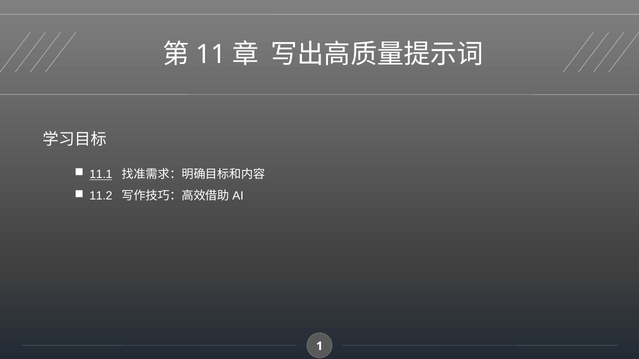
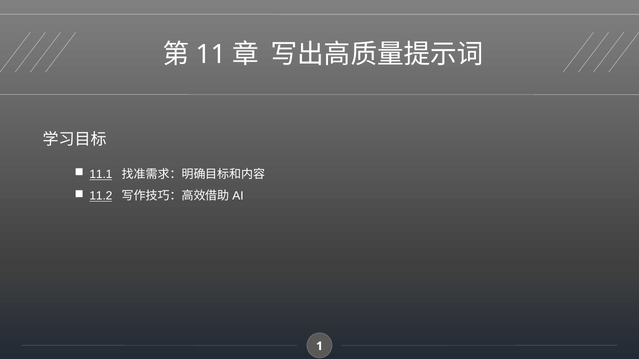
11.2 underline: none -> present (101, 196)
